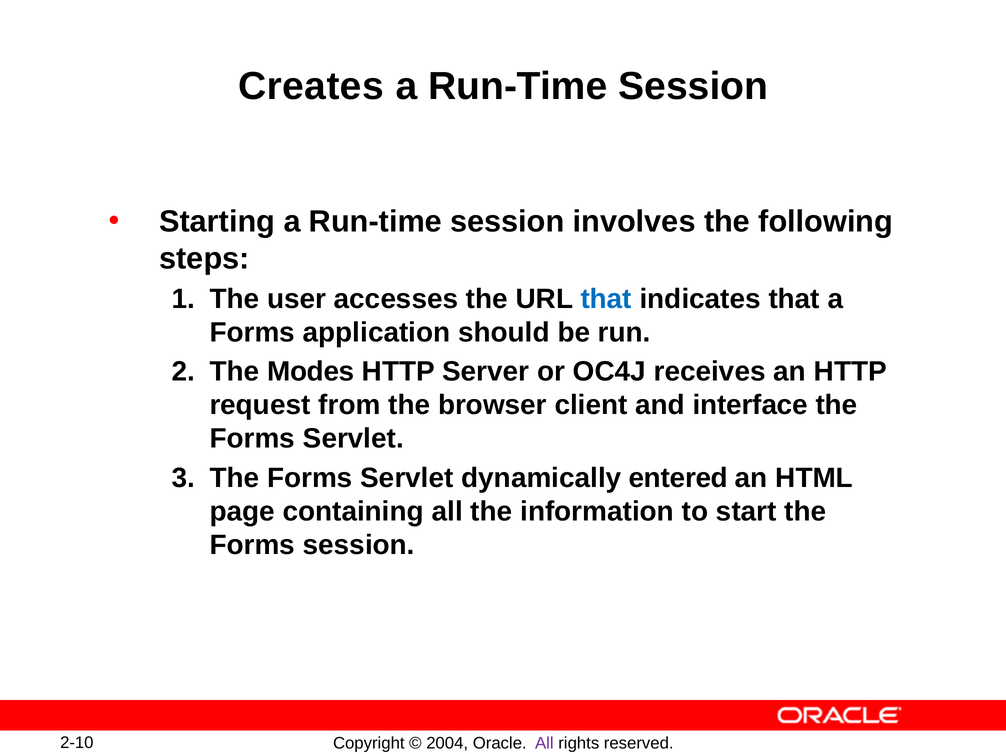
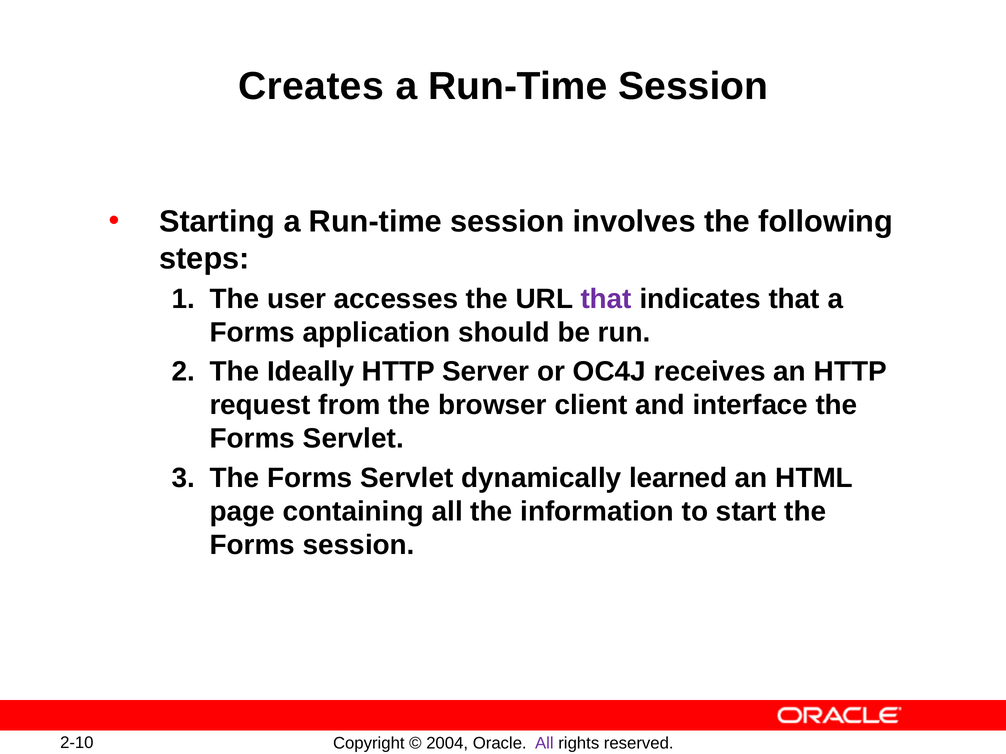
that colour: blue -> purple (606, 299)
Modes: Modes -> Ideally (311, 372)
entered: entered -> learned (678, 478)
